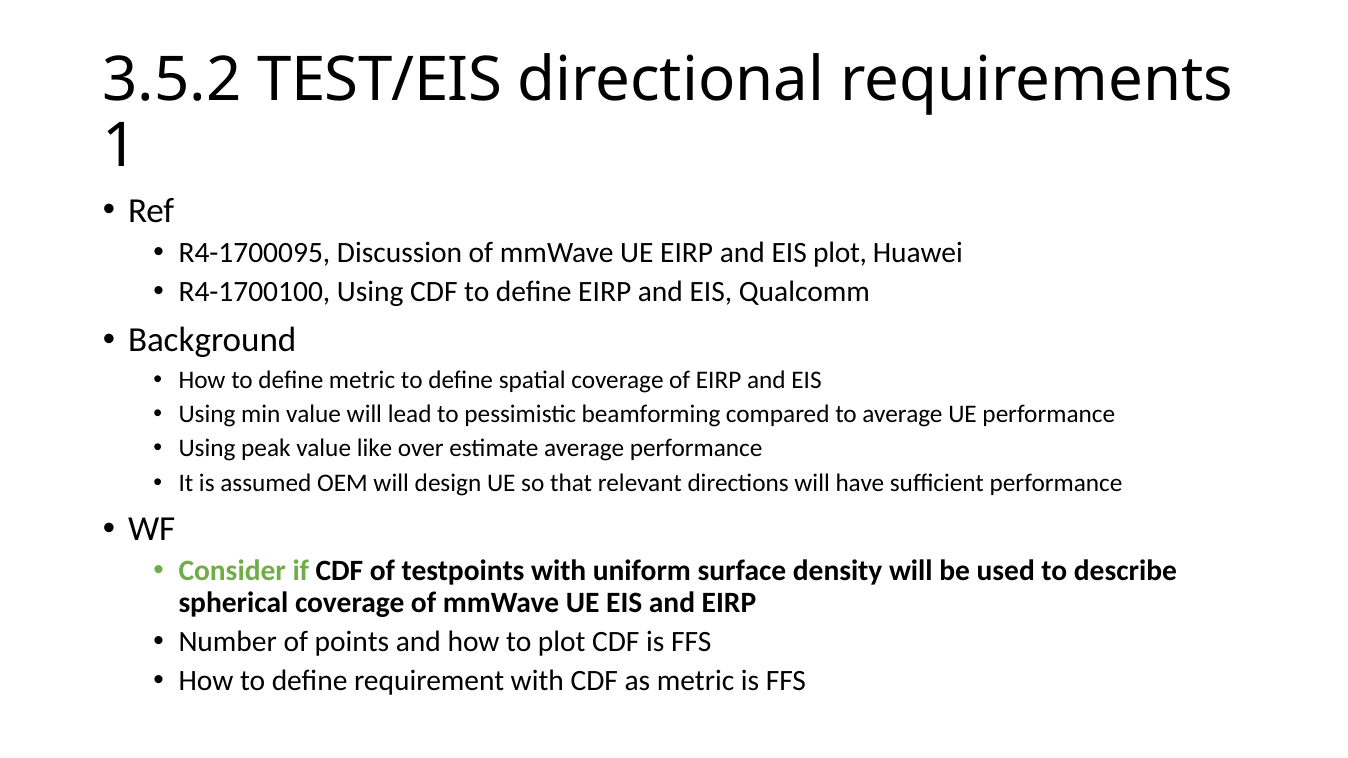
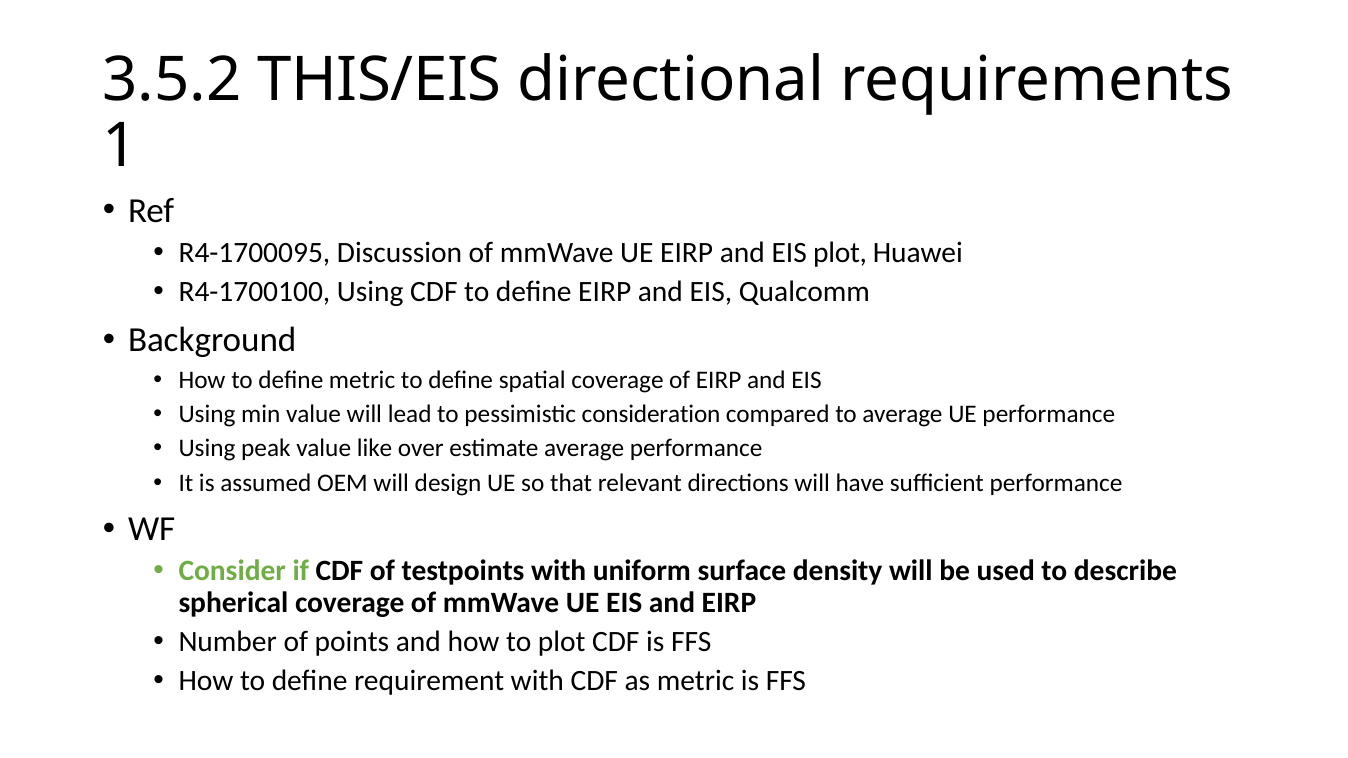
TEST/EIS: TEST/EIS -> THIS/EIS (380, 80)
beamforming: beamforming -> consideration (651, 414)
